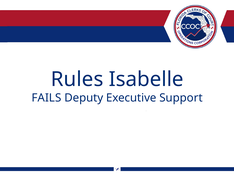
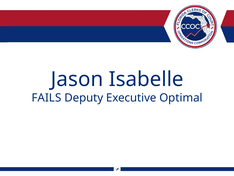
Rules: Rules -> Jason (77, 79)
Support: Support -> Optimal (181, 98)
